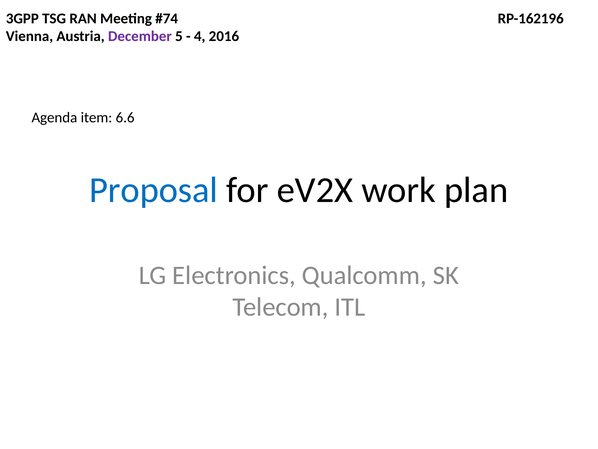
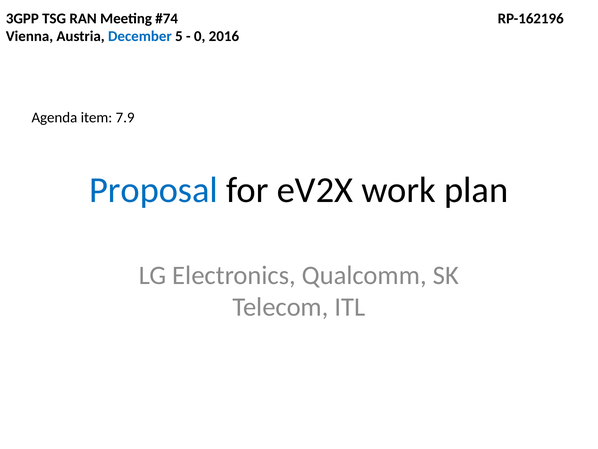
December colour: purple -> blue (140, 36)
4: 4 -> 0 (200, 36)
6.6: 6.6 -> 7.9 (125, 118)
